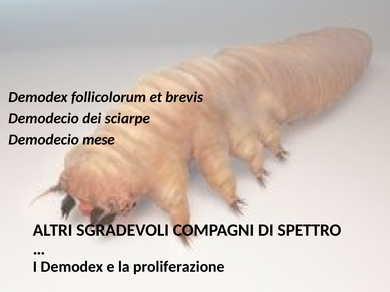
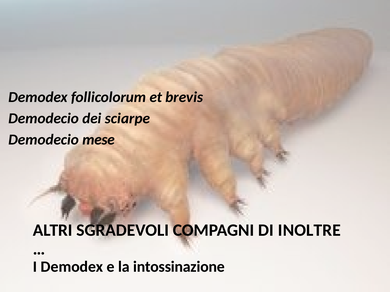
SPETTRO: SPETTRO -> INOLTRE (309, 231)
proliferazione: proliferazione -> intossinazione (179, 267)
